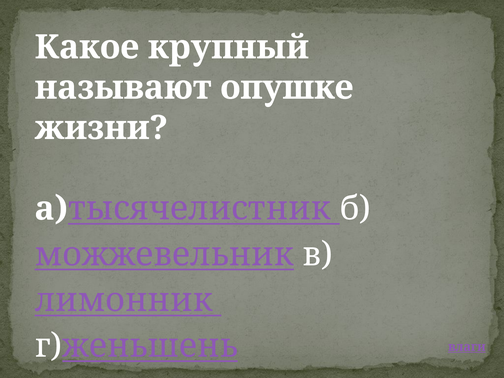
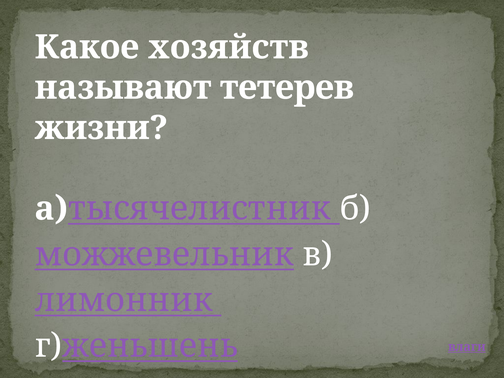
крупный: крупный -> хозяйств (228, 47)
опушке: опушке -> тетерев (287, 88)
